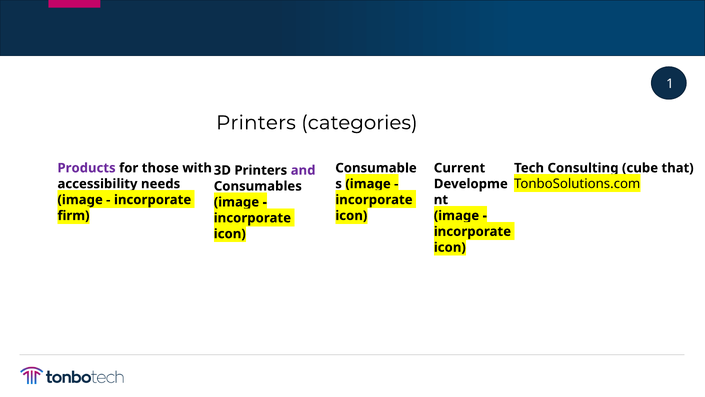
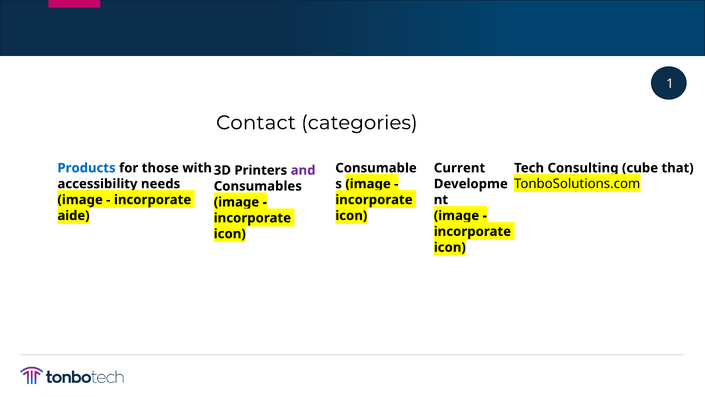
Printers: Printers -> Contact (256, 123)
Products colour: purple -> blue (87, 168)
firm: firm -> aide (74, 215)
